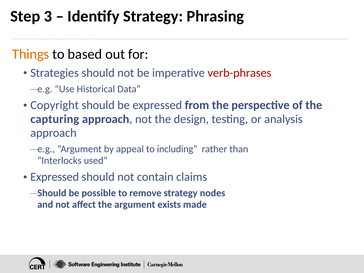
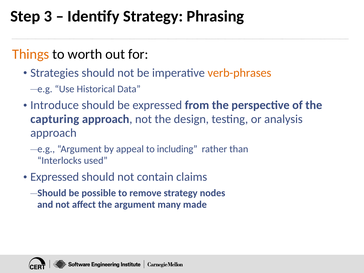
based: based -> worth (85, 54)
verb-phrases colour: red -> orange (239, 73)
Copyright: Copyright -> Introduce (55, 105)
exists: exists -> many (169, 205)
